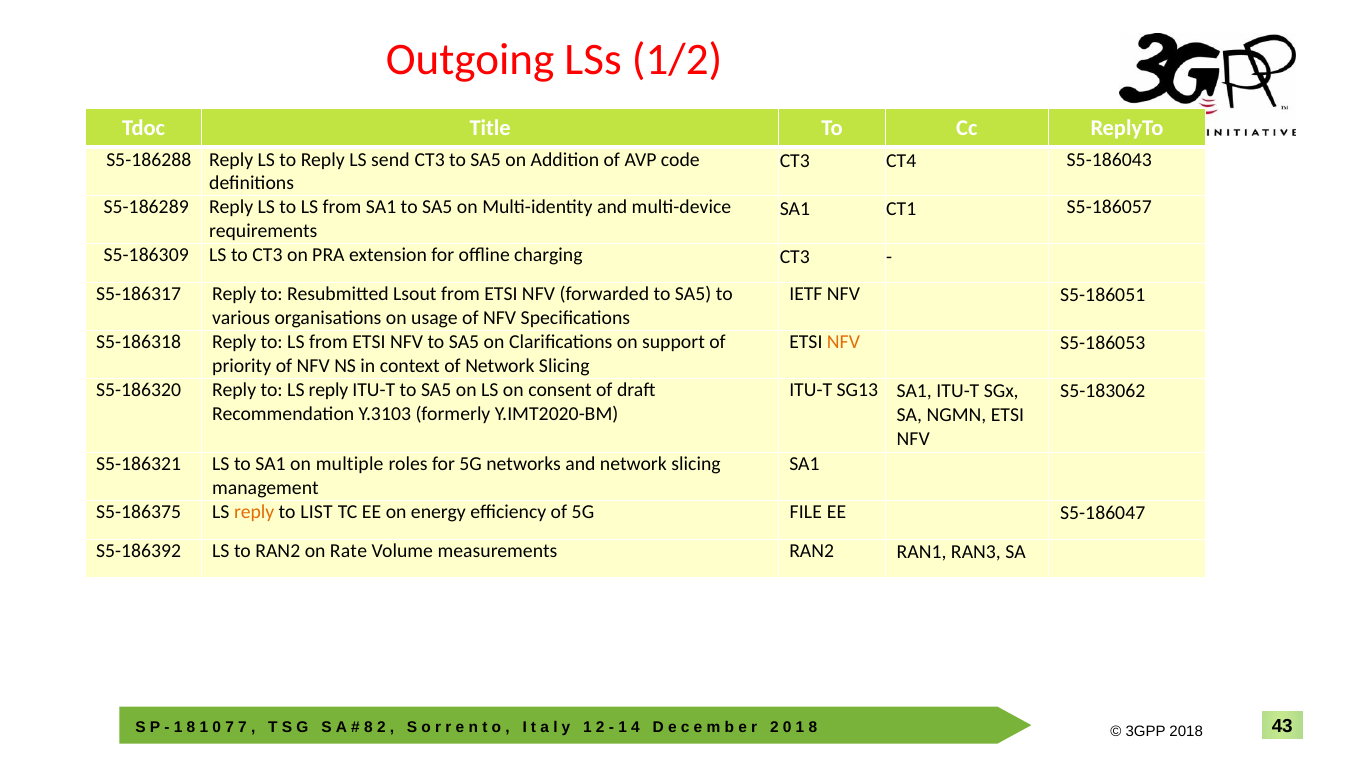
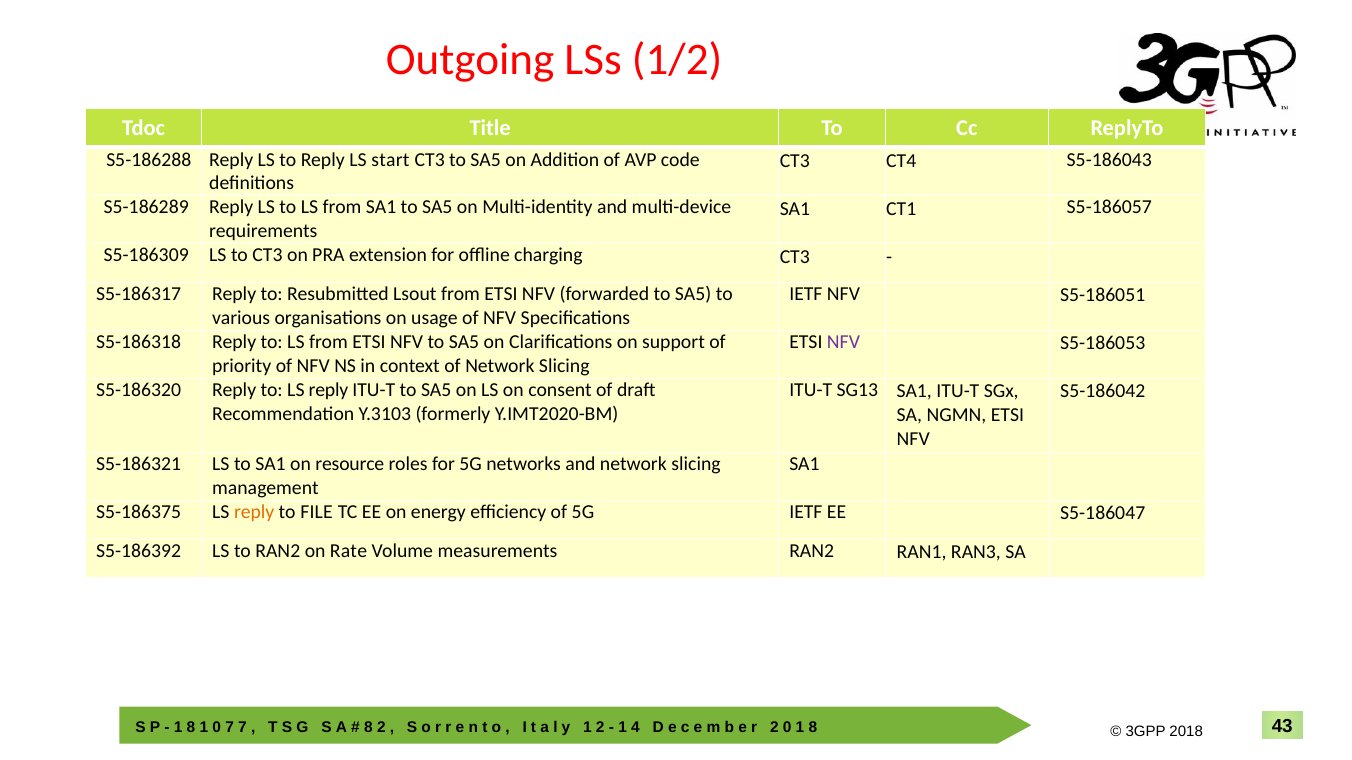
send: send -> start (390, 160)
NFV colour: orange -> purple (843, 343)
S5-183062: S5-183062 -> S5-186042 (1103, 392)
multiple: multiple -> resource (350, 465)
LIST: LIST -> FILE (317, 513)
5G FILE: FILE -> IETF (806, 513)
